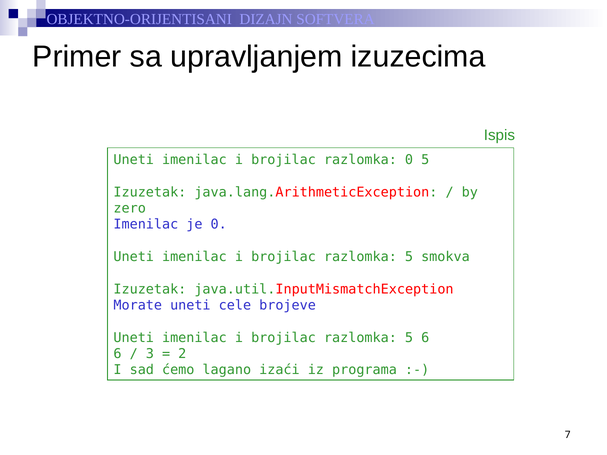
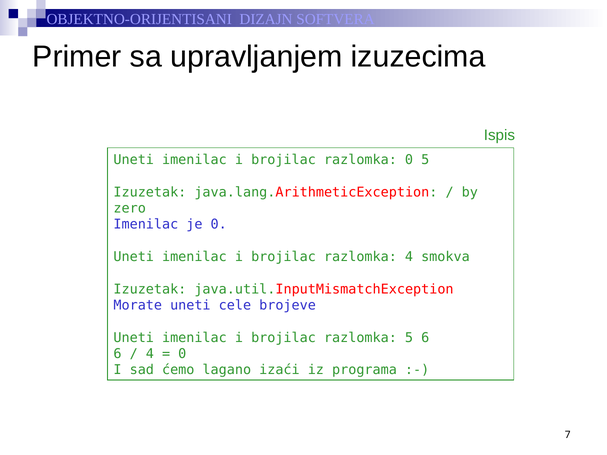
5: 5 -> 4 (409, 257)
3: 3 -> 4 (150, 354)
2: 2 -> 0 (182, 354)
